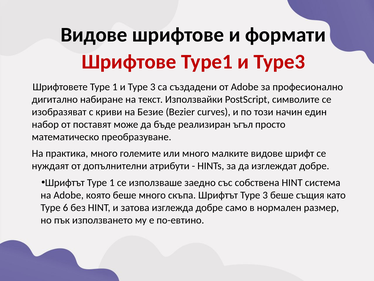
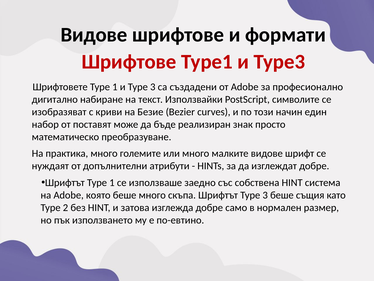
ъгъл: ъгъл -> знак (243, 124)
6: 6 -> 2 (65, 207)
